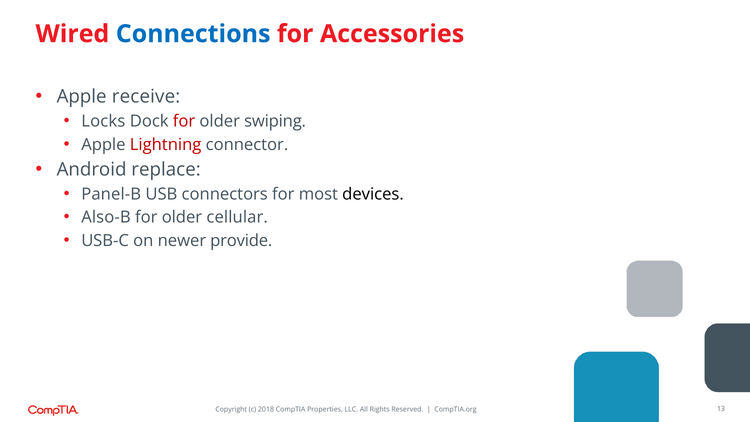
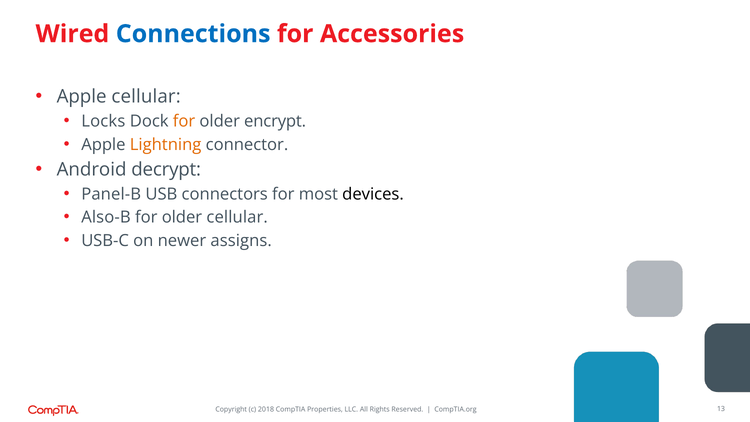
Apple receive: receive -> cellular (146, 97)
for colour: red -> orange (184, 121)
swiping: swiping -> encrypt (275, 121)
Lightning colour: red -> orange (166, 144)
replace: replace -> decrypt (166, 170)
provide: provide -> assigns (241, 241)
